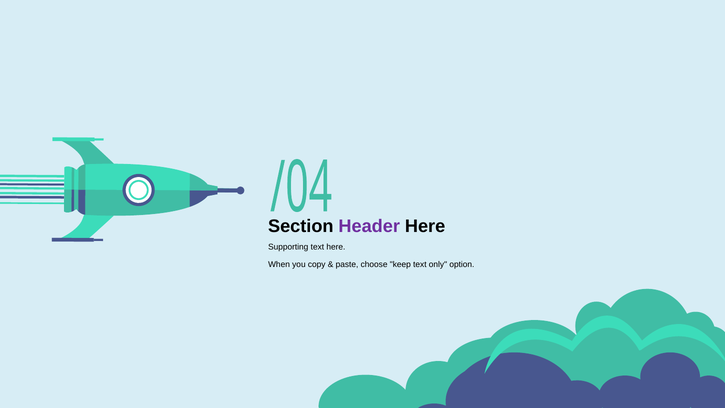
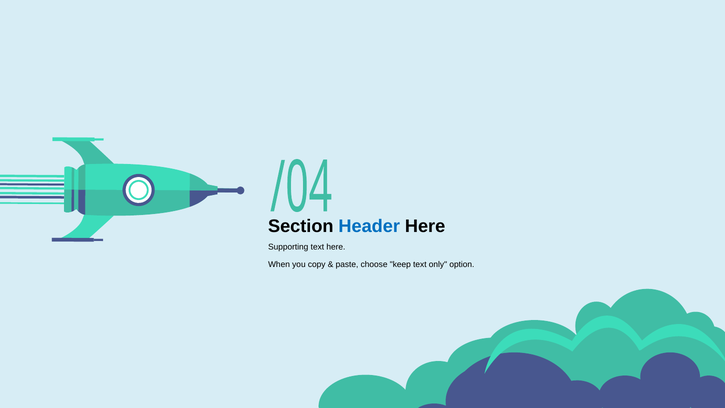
Header colour: purple -> blue (369, 226)
